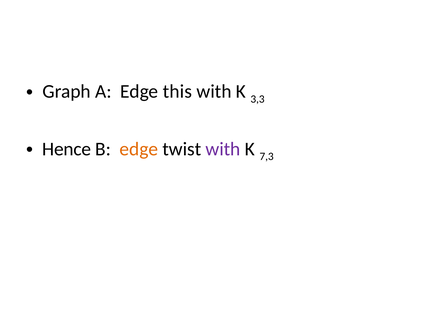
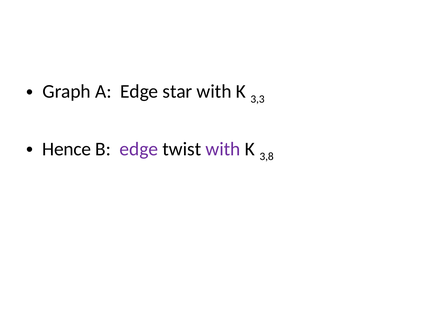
this: this -> star (177, 91)
edge colour: orange -> purple (139, 149)
7,3: 7,3 -> 3,8 (267, 156)
